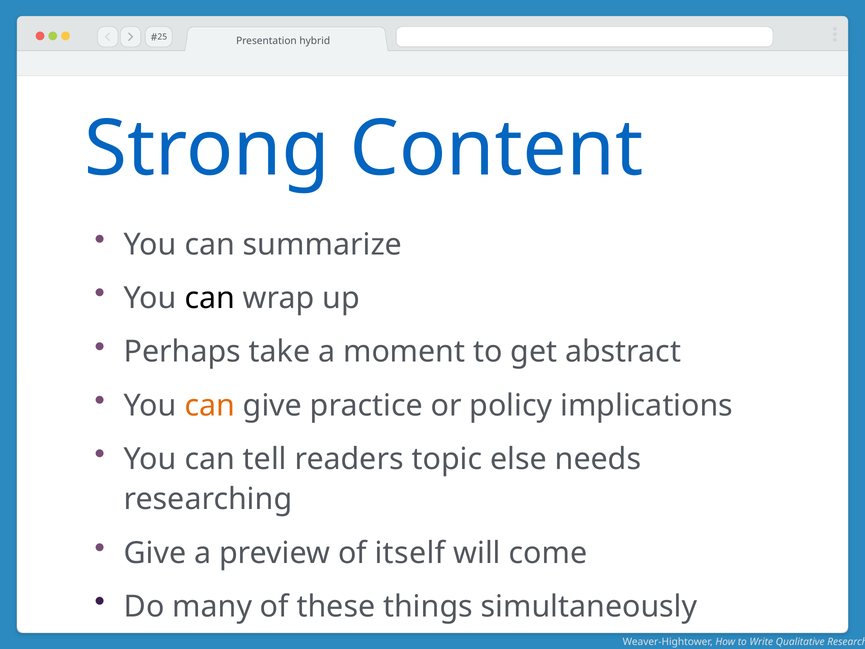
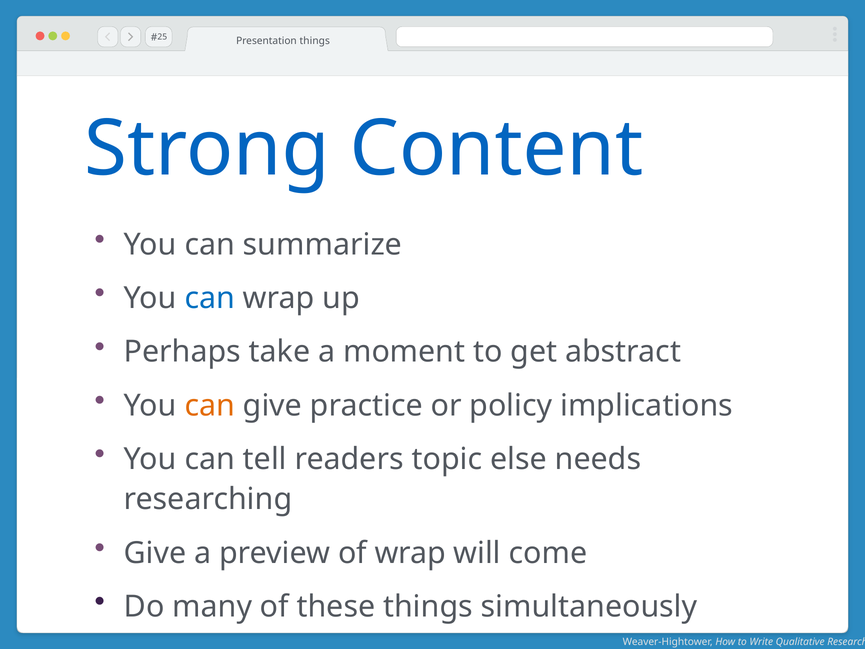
Presentation hybrid: hybrid -> things (315, 41)
can colour: black -> blue (210, 298)
of itself: itself -> wrap (410, 553)
